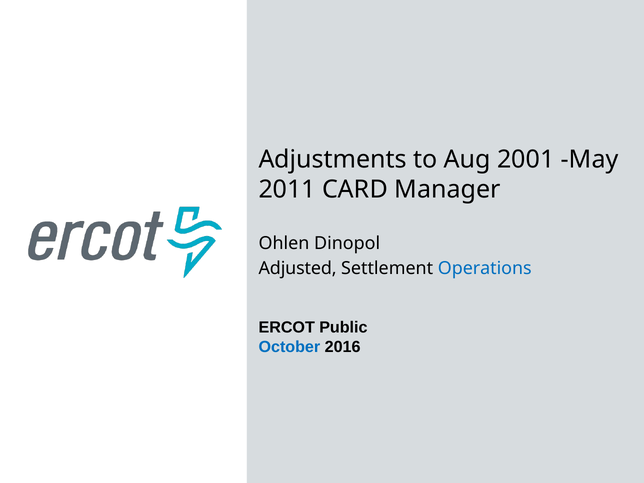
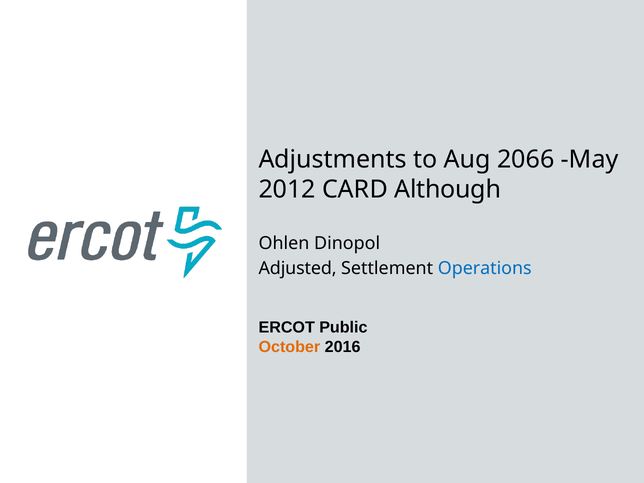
2001: 2001 -> 2066 (526, 159)
2011: 2011 -> 2012 (287, 190)
Manager: Manager -> Although (448, 190)
October colour: blue -> orange (289, 347)
